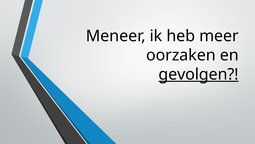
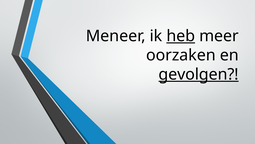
heb underline: none -> present (181, 36)
